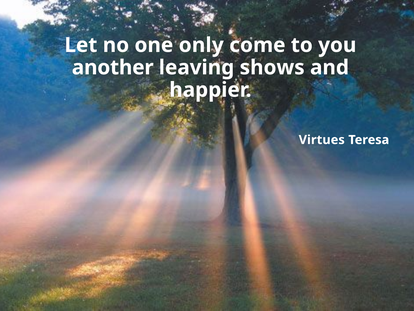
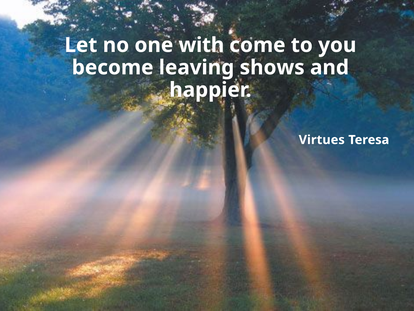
only: only -> with (201, 45)
another: another -> become (113, 67)
